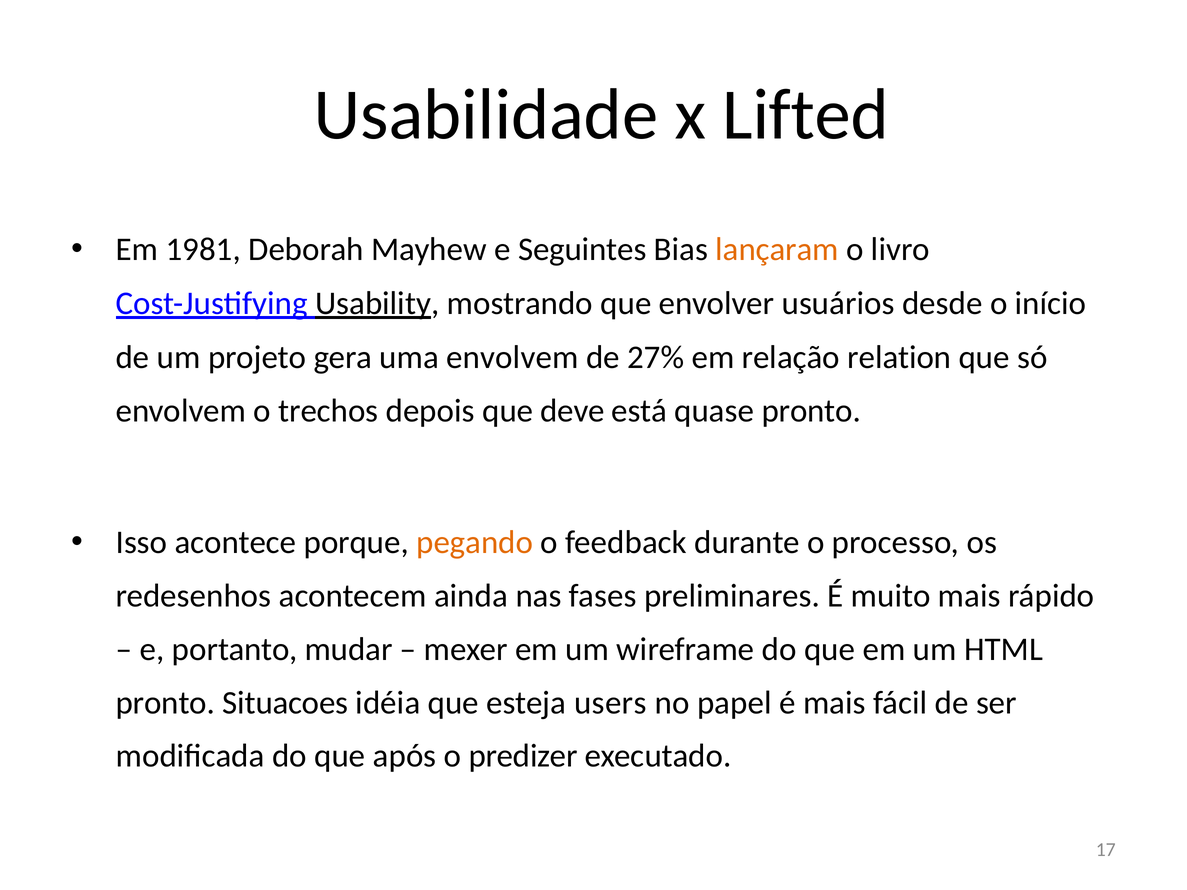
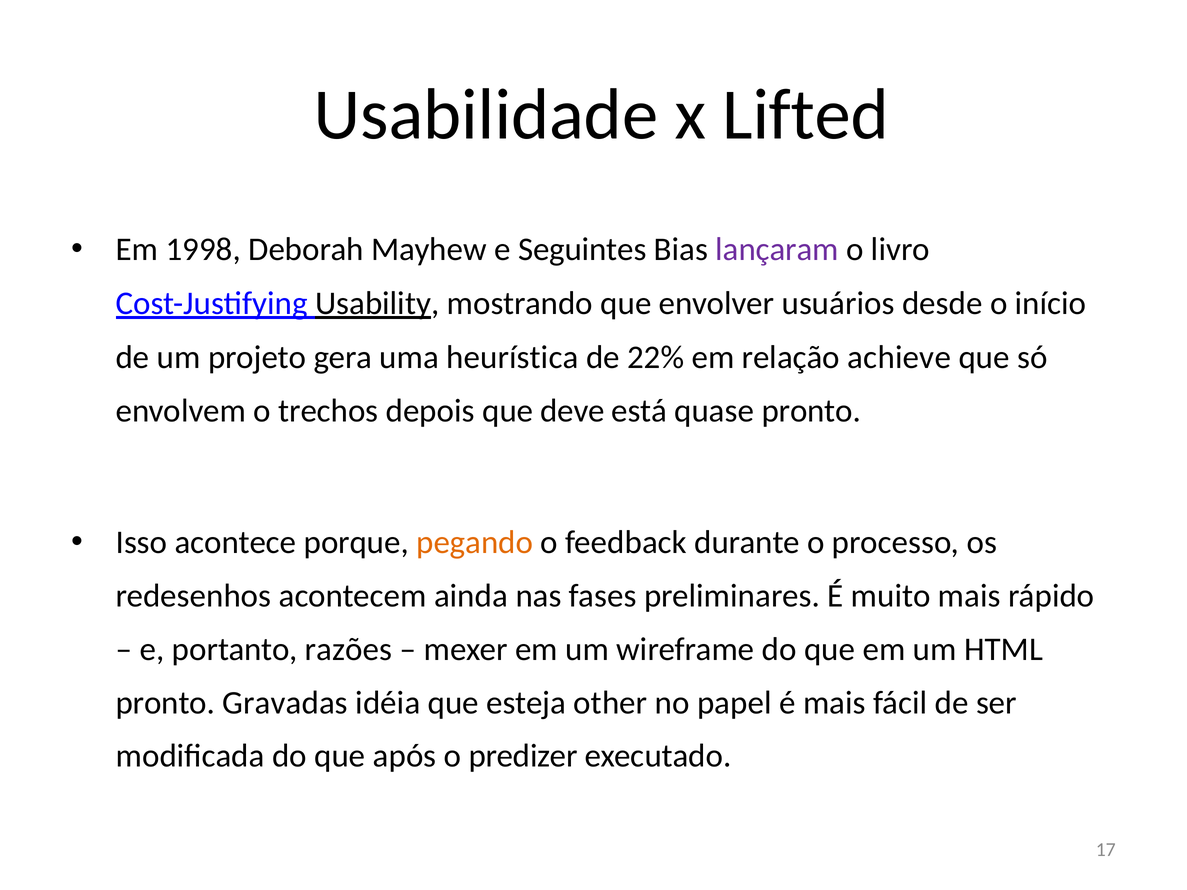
1981: 1981 -> 1998 (203, 250)
lançaram colour: orange -> purple (777, 250)
uma envolvem: envolvem -> heurística (512, 358)
27%: 27% -> 22% (656, 358)
relation: relation -> achieve (899, 358)
mudar: mudar -> razões (349, 649)
Situacoes: Situacoes -> Gravadas (285, 703)
users: users -> other (610, 703)
